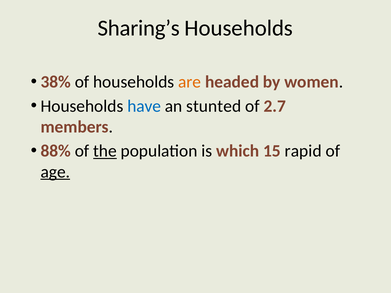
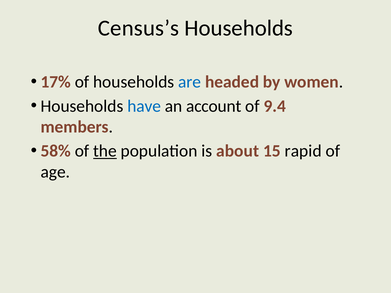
Sharing’s: Sharing’s -> Census’s (138, 28)
38%: 38% -> 17% (56, 82)
are colour: orange -> blue (190, 82)
stunted: stunted -> account (214, 106)
2.7: 2.7 -> 9.4 (275, 106)
88%: 88% -> 58% (56, 151)
which: which -> about (238, 151)
age underline: present -> none (55, 172)
